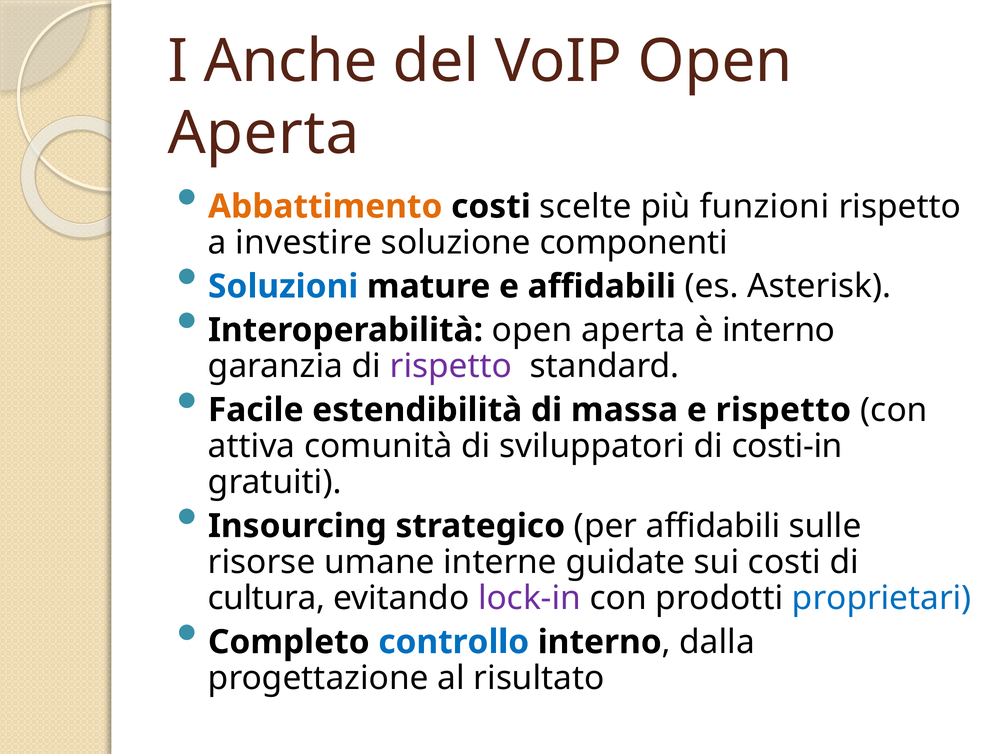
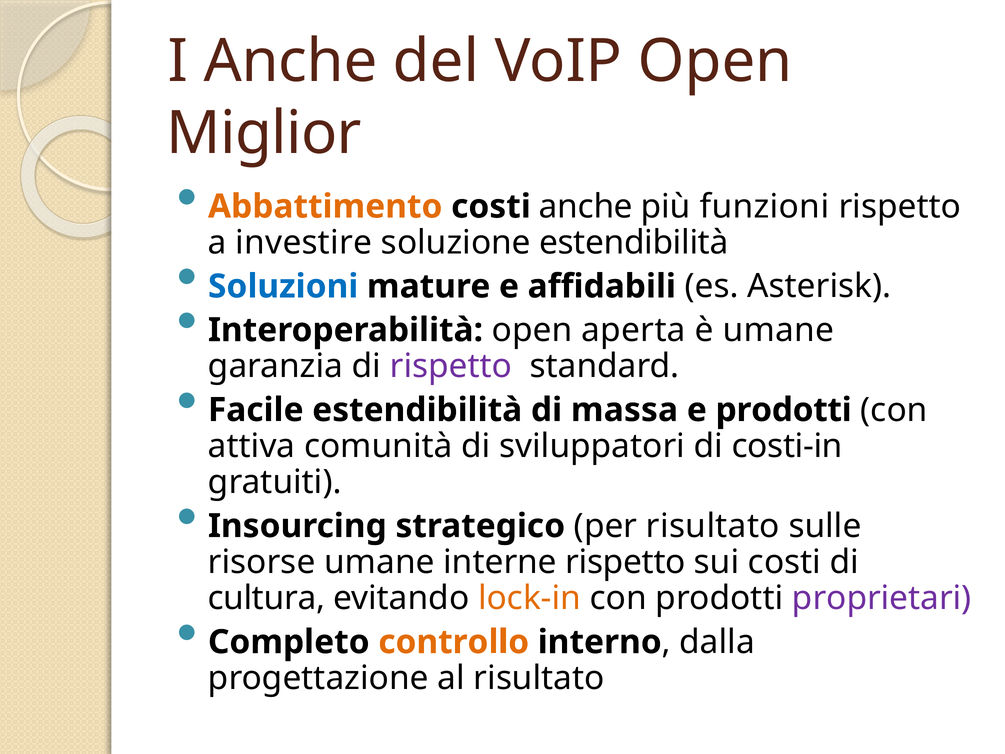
Aperta: Aperta -> Miglior (264, 133)
costi scelte: scelte -> anche (586, 206)
soluzione componenti: componenti -> estendibilità (634, 243)
è interno: interno -> umane (778, 330)
e rispetto: rispetto -> prodotti (784, 410)
per affidabili: affidabili -> risultato (713, 526)
interne guidate: guidate -> rispetto (626, 562)
lock-in colour: purple -> orange (530, 598)
proprietari colour: blue -> purple (882, 598)
controllo colour: blue -> orange (454, 642)
